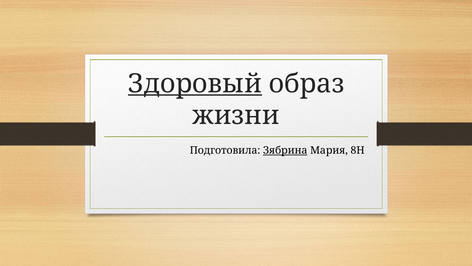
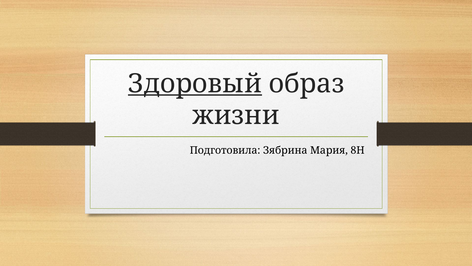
Зябрина underline: present -> none (285, 150)
